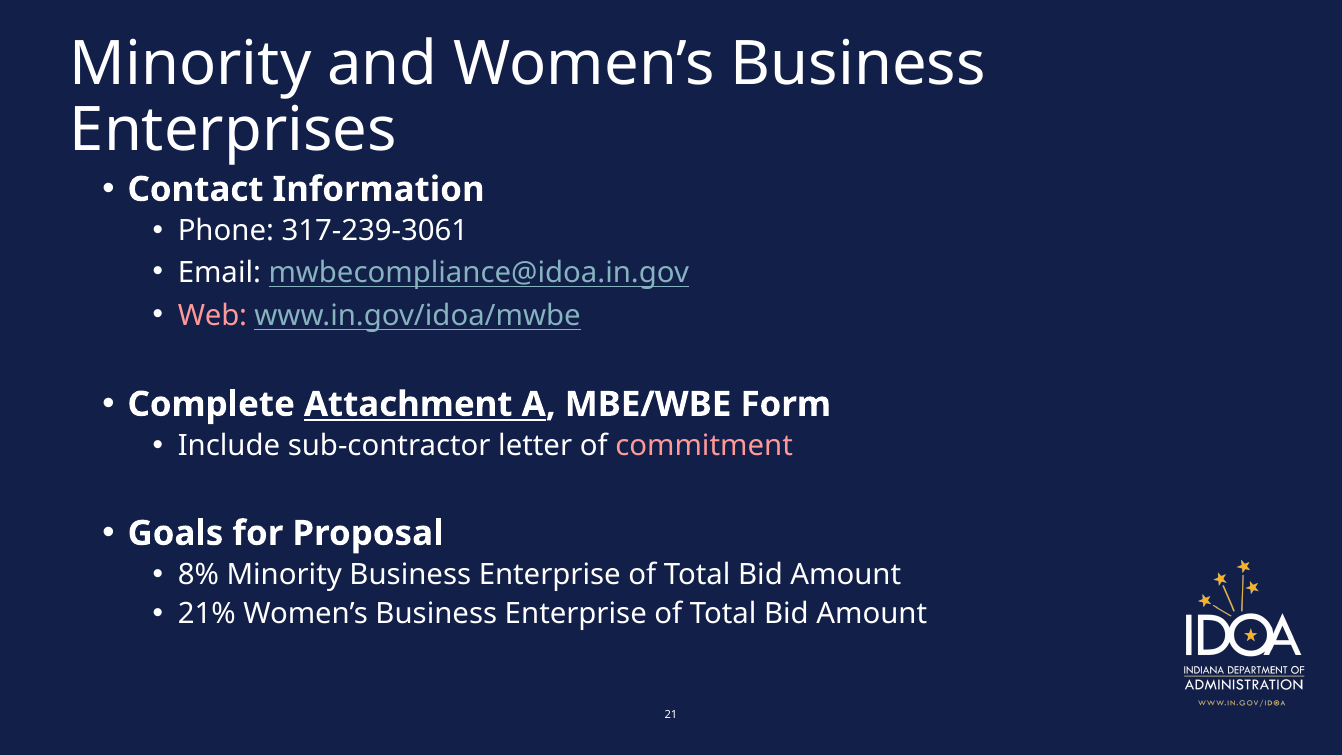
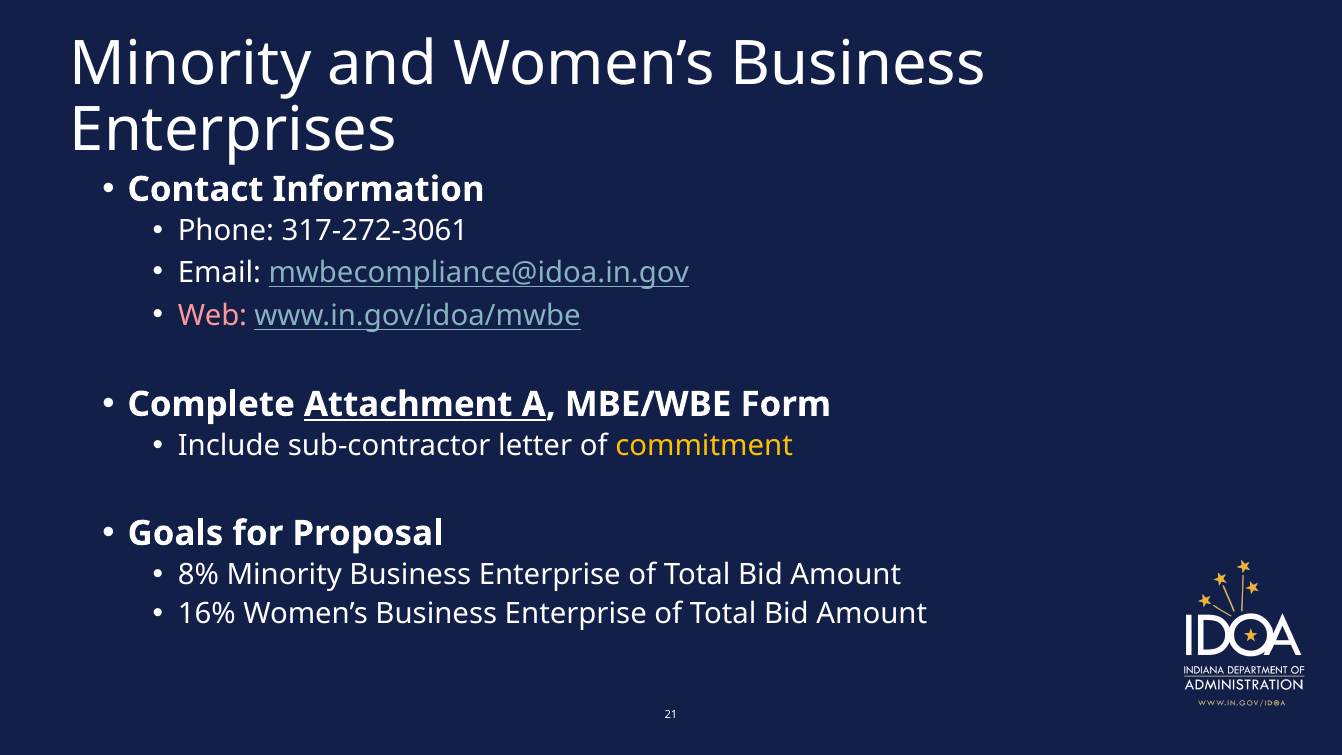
317-239-3061: 317-239-3061 -> 317-272-3061 (375, 231)
commitment colour: pink -> yellow (704, 446)
21%: 21% -> 16% (207, 614)
